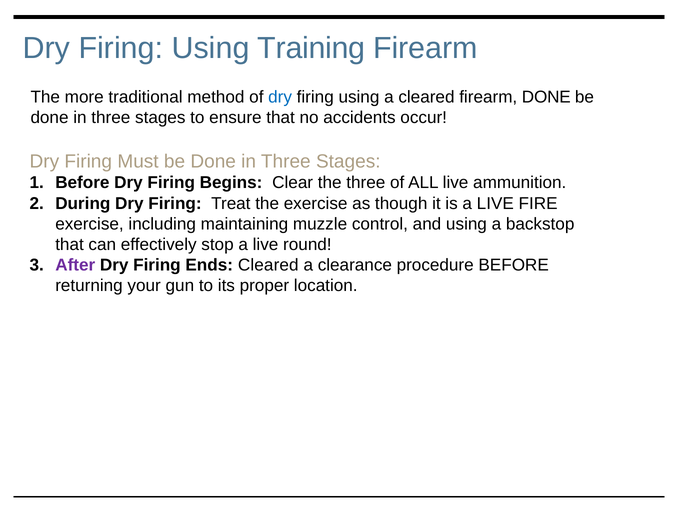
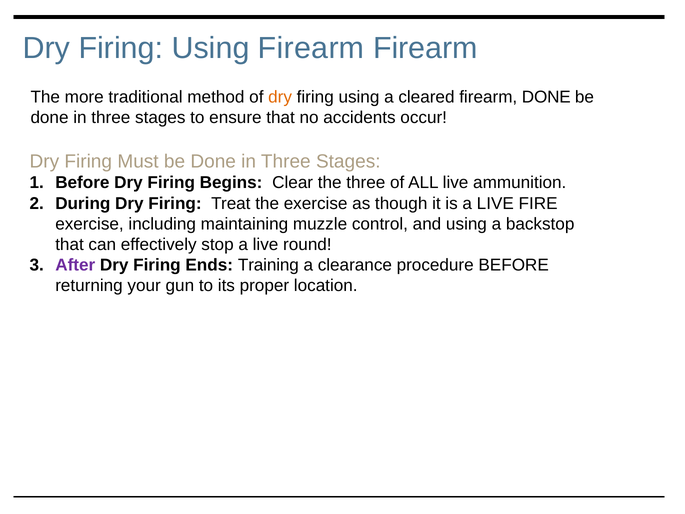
Using Training: Training -> Firearm (311, 48)
dry colour: blue -> orange (280, 97)
Ends Cleared: Cleared -> Training (268, 265)
